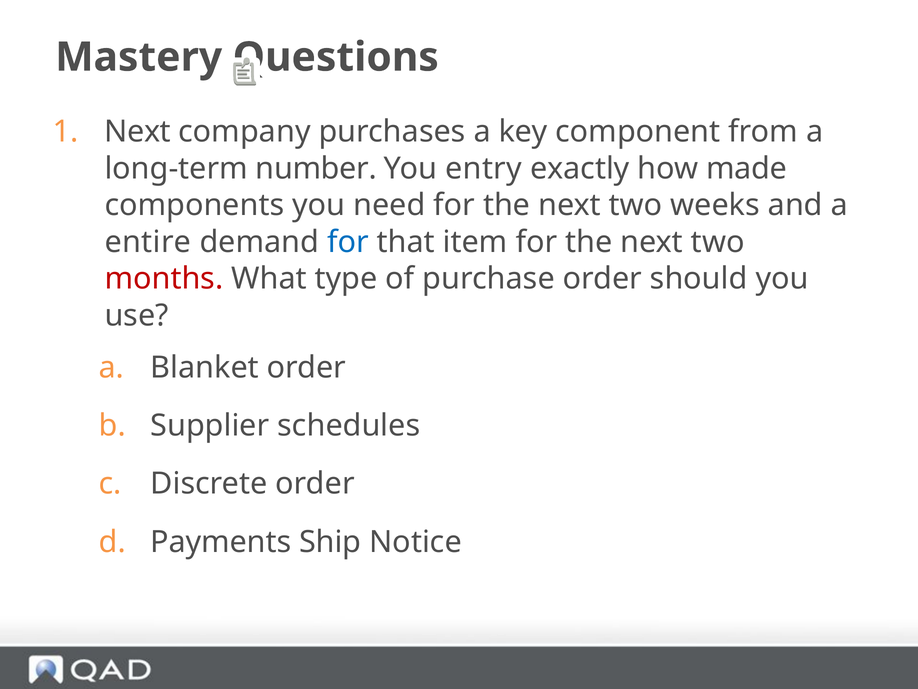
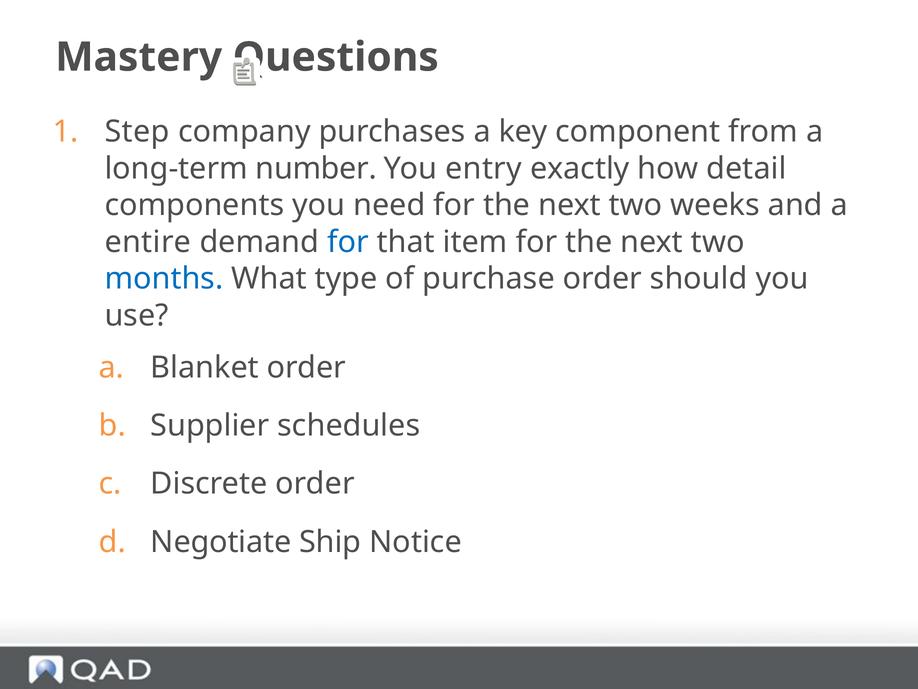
Next: Next -> Step (137, 132)
made: made -> detail (746, 168)
months colour: red -> blue (164, 279)
Payments: Payments -> Negotiate (221, 542)
